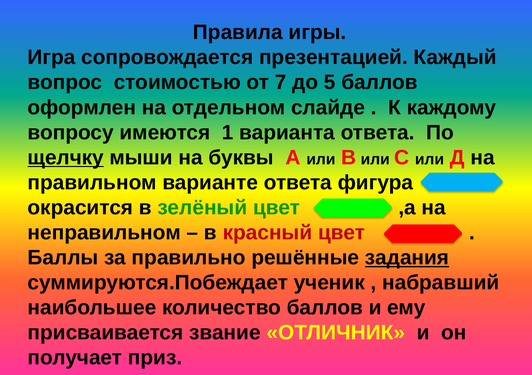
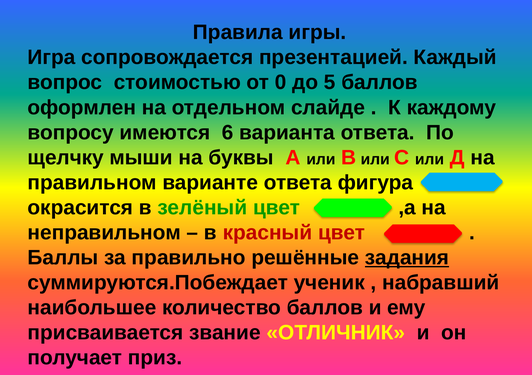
7: 7 -> 0 (281, 82)
1: 1 -> 6 (228, 132)
щелчку underline: present -> none (66, 157)
